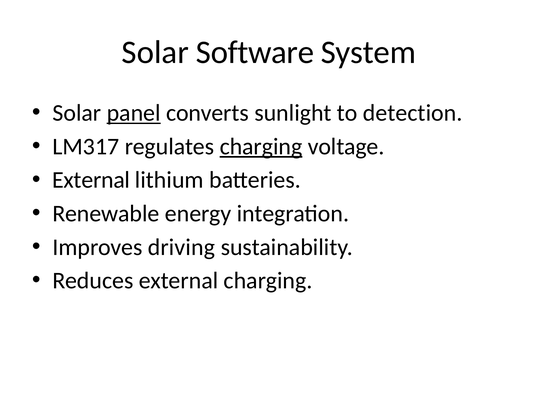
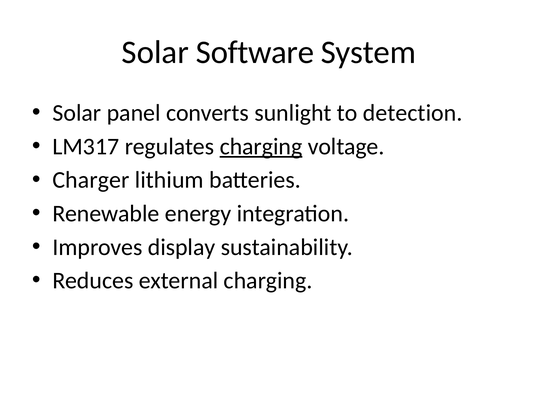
panel underline: present -> none (134, 113)
External: External -> Charger (91, 180)
driving: driving -> display (182, 247)
